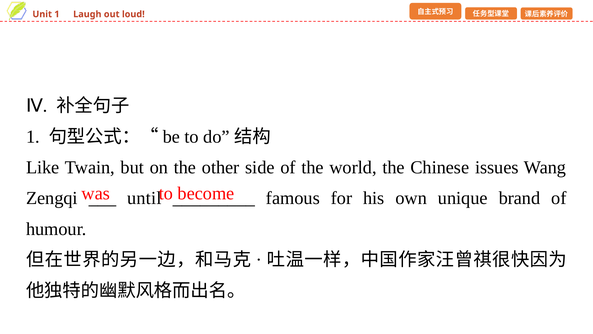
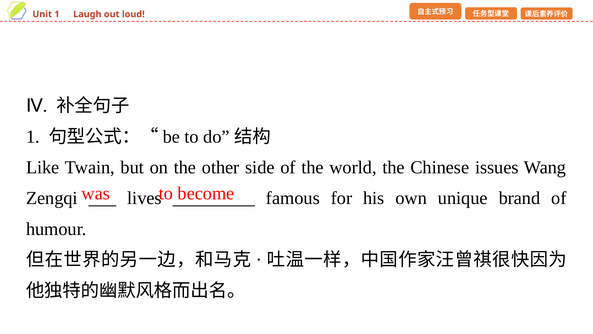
until: until -> lives (145, 198)
